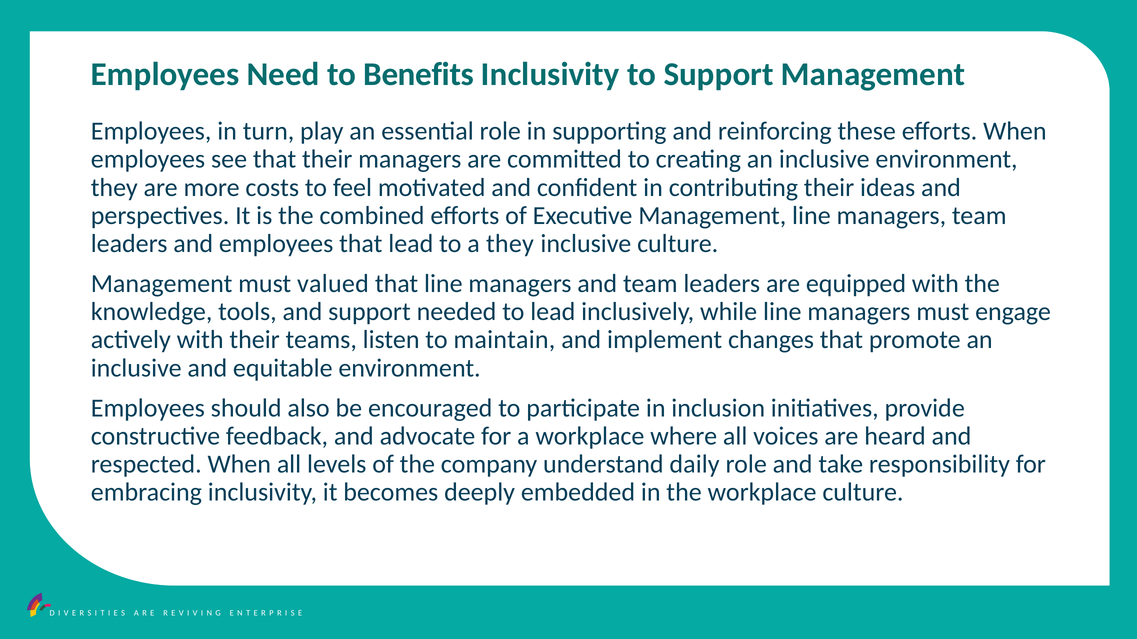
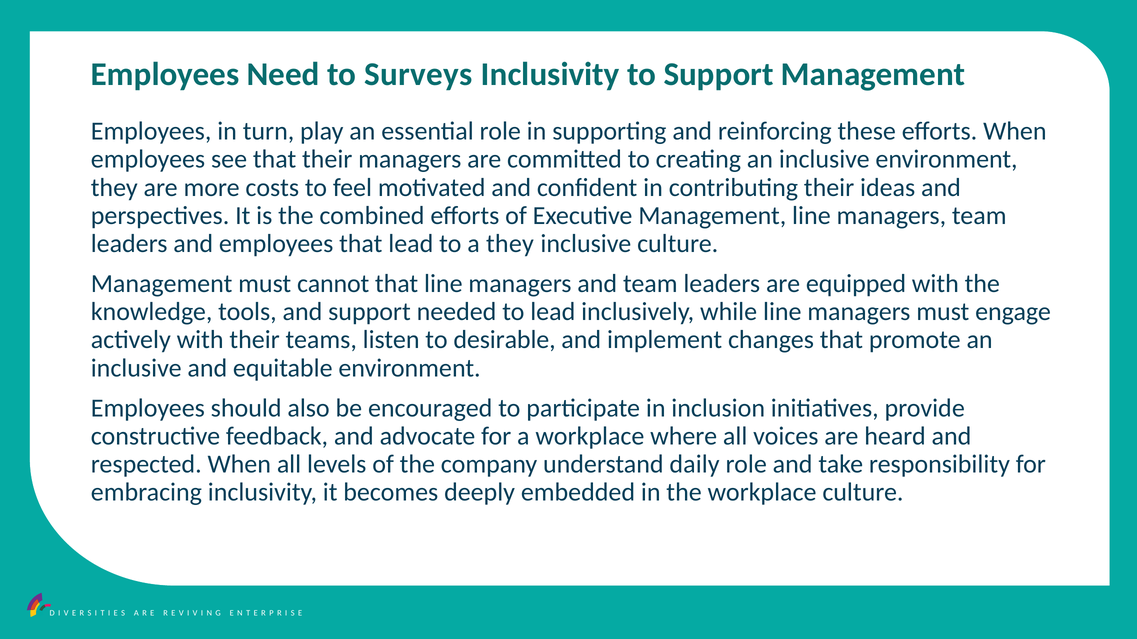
Benefits: Benefits -> Surveys (418, 75)
valued: valued -> cannot (333, 284)
maintain: maintain -> desirable (505, 340)
